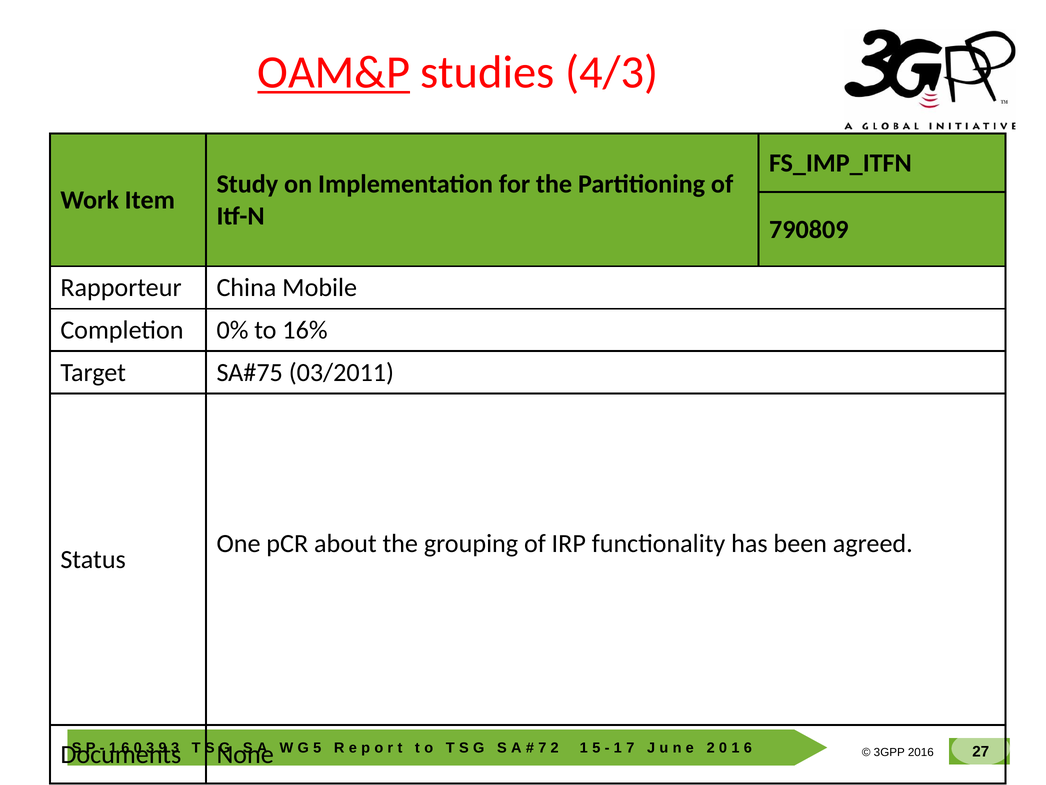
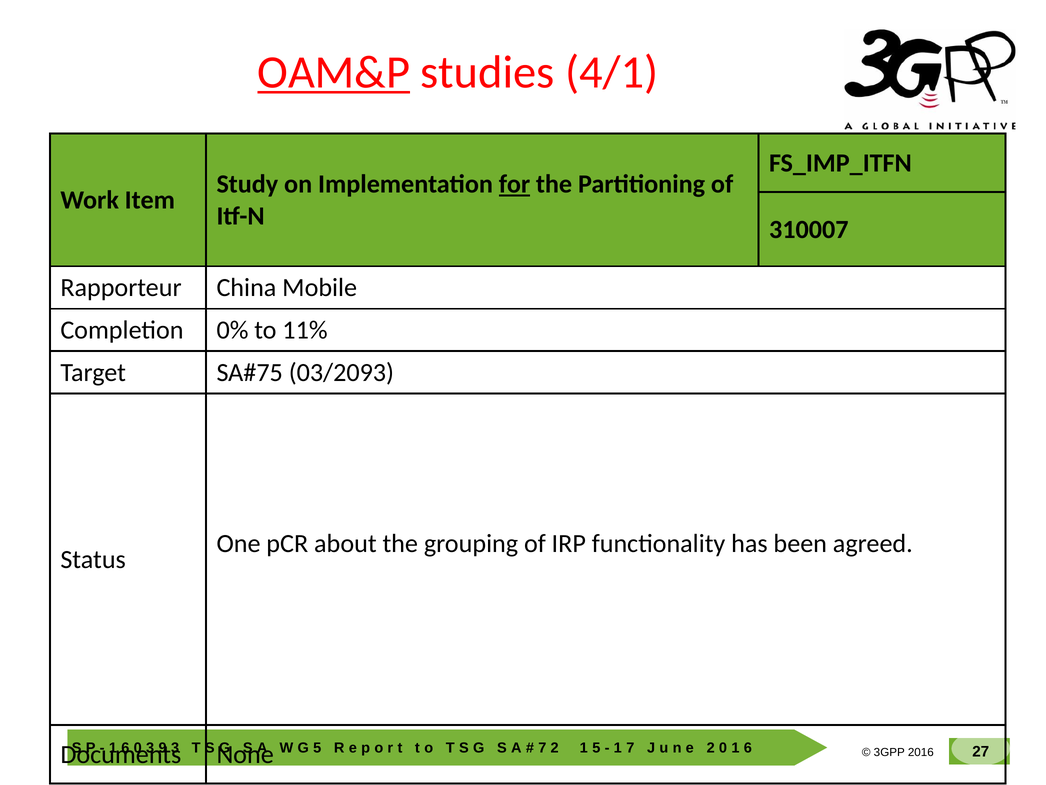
4/3: 4/3 -> 4/1 (612, 72)
for underline: none -> present (515, 184)
790809: 790809 -> 310007 (809, 229)
16%: 16% -> 11% (305, 330)
03/2011: 03/2011 -> 03/2093 (341, 372)
